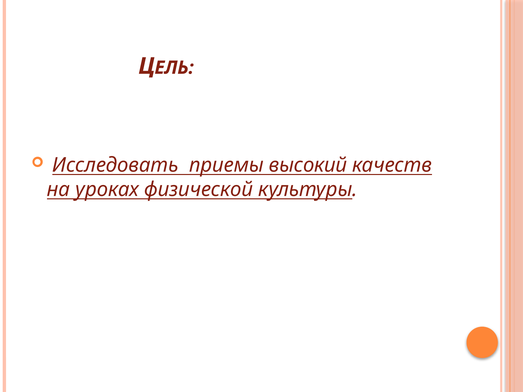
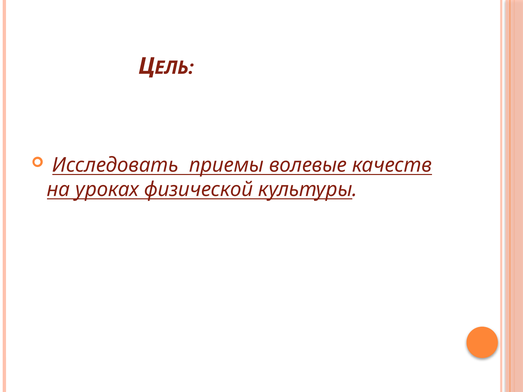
высокий: высокий -> волевые (308, 165)
